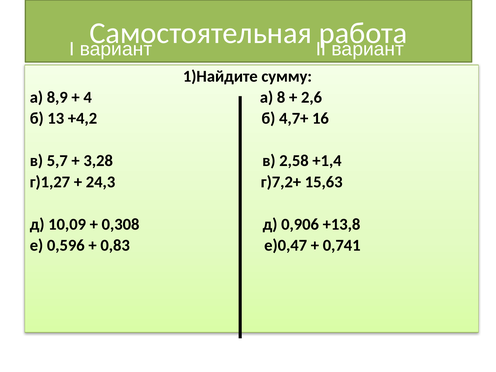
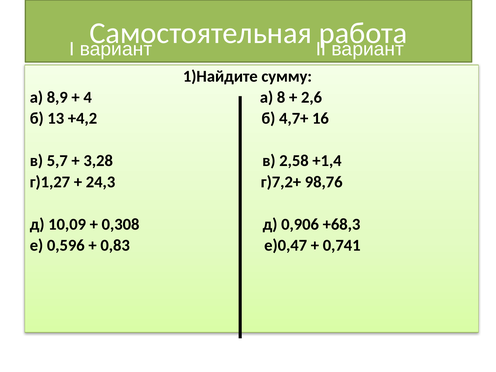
15,63: 15,63 -> 98,76 (324, 182)
+13,8: +13,8 -> +68,3 (341, 224)
